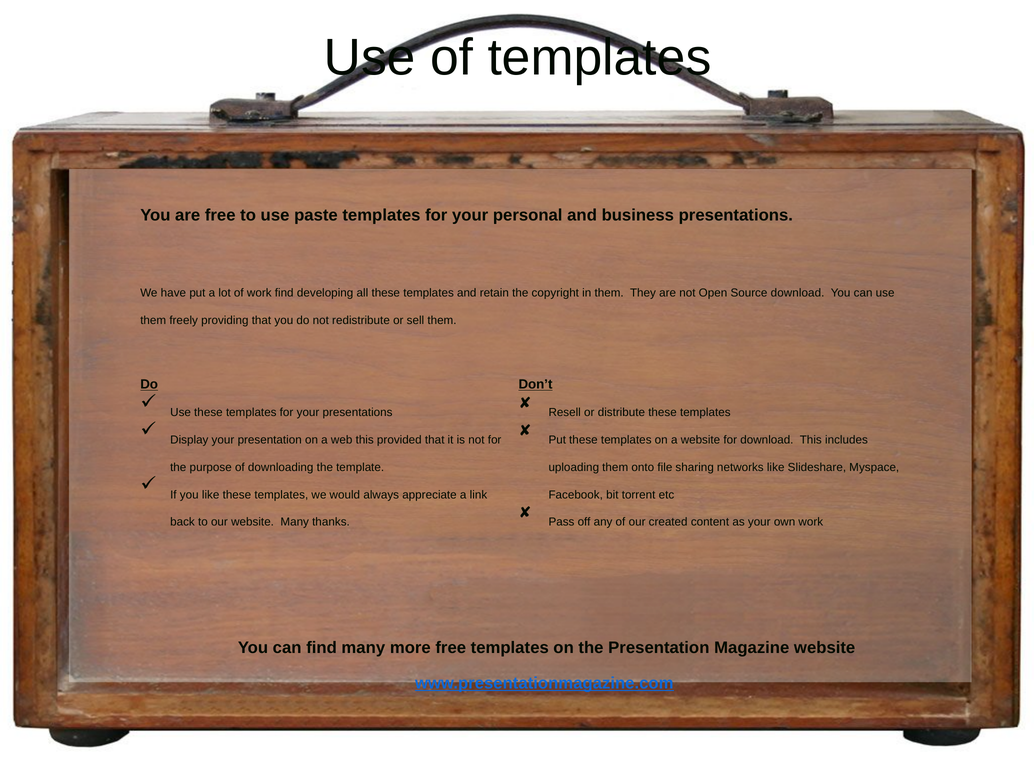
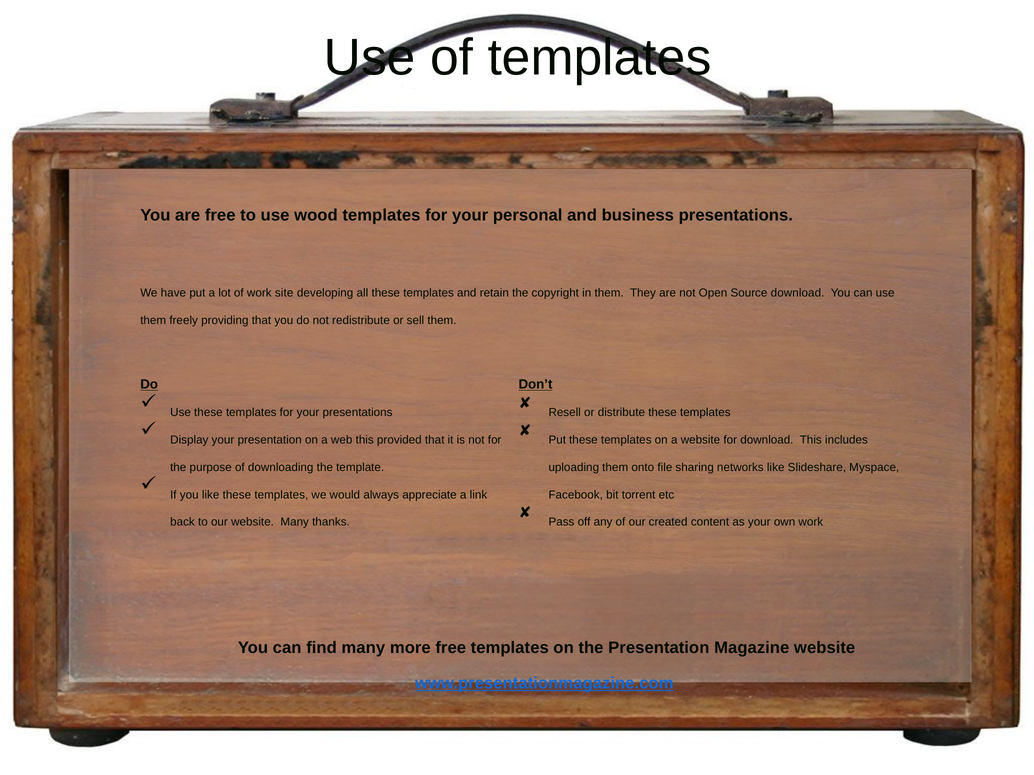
paste: paste -> wood (316, 215)
work find: find -> site (284, 293)
